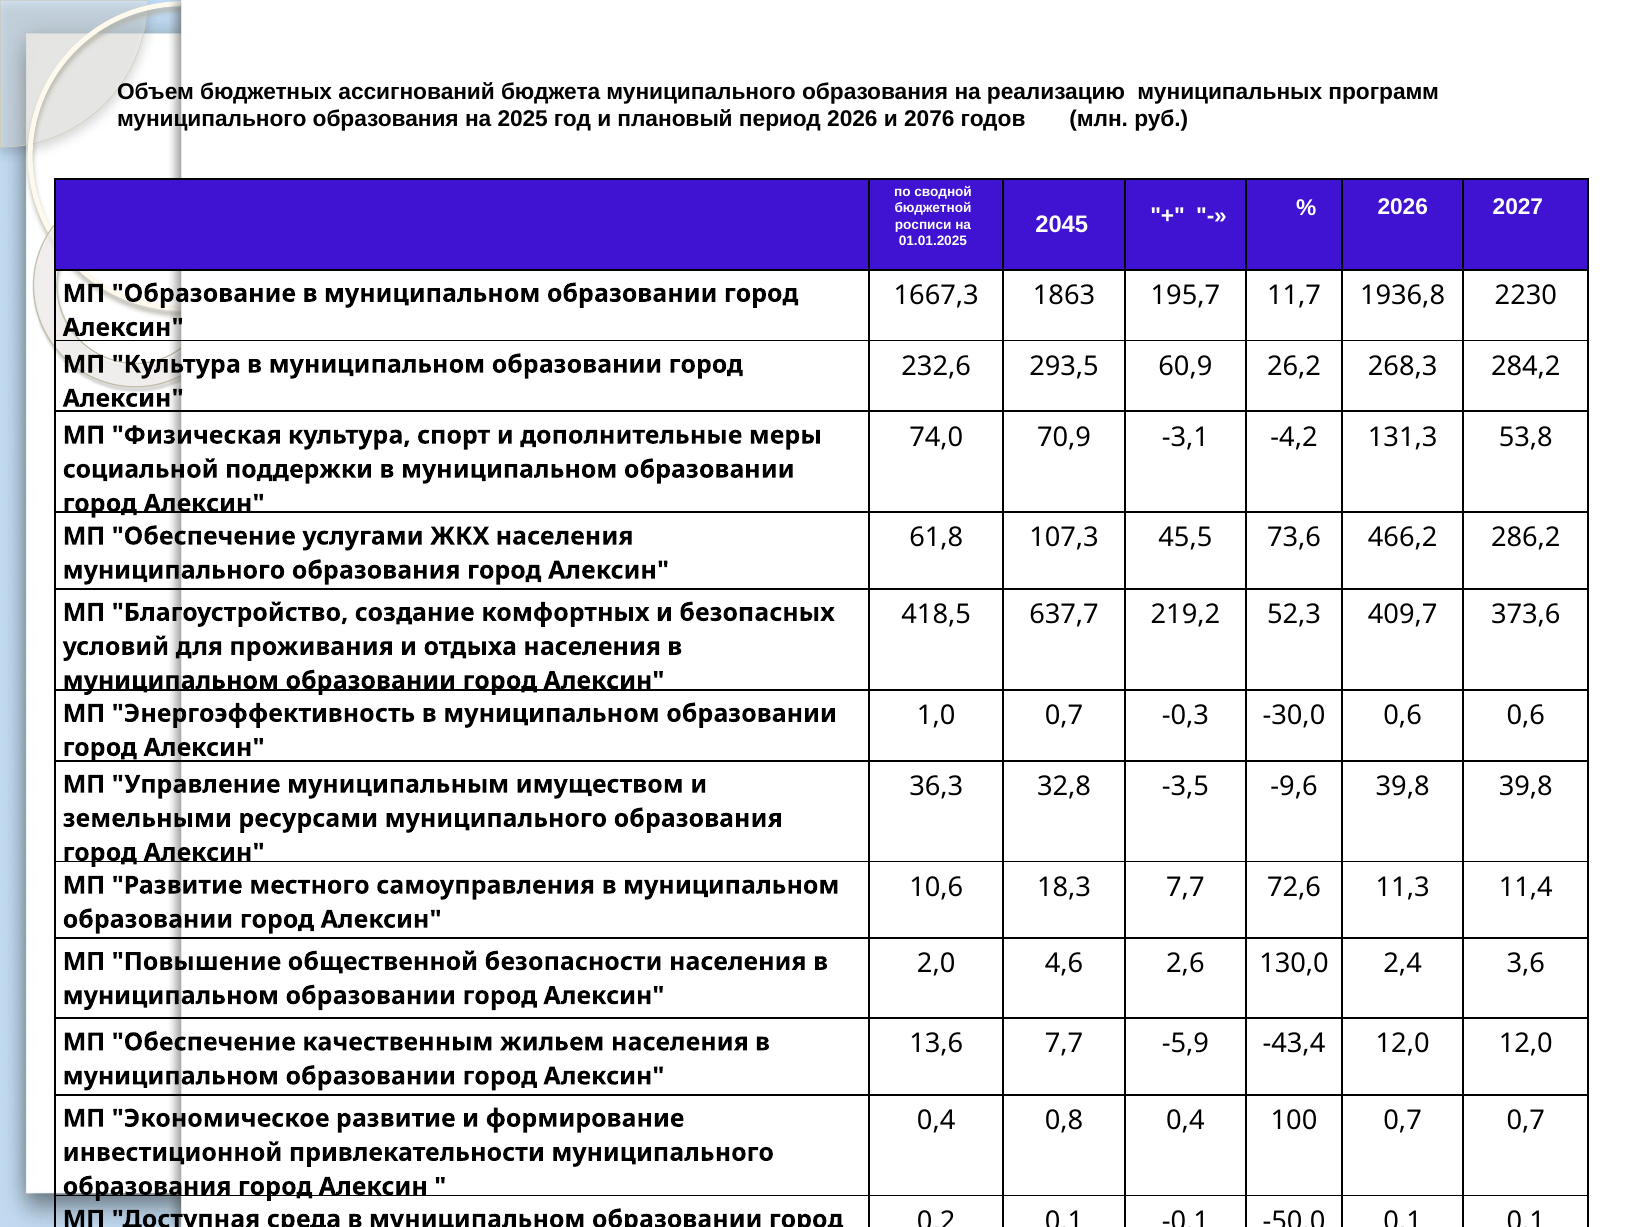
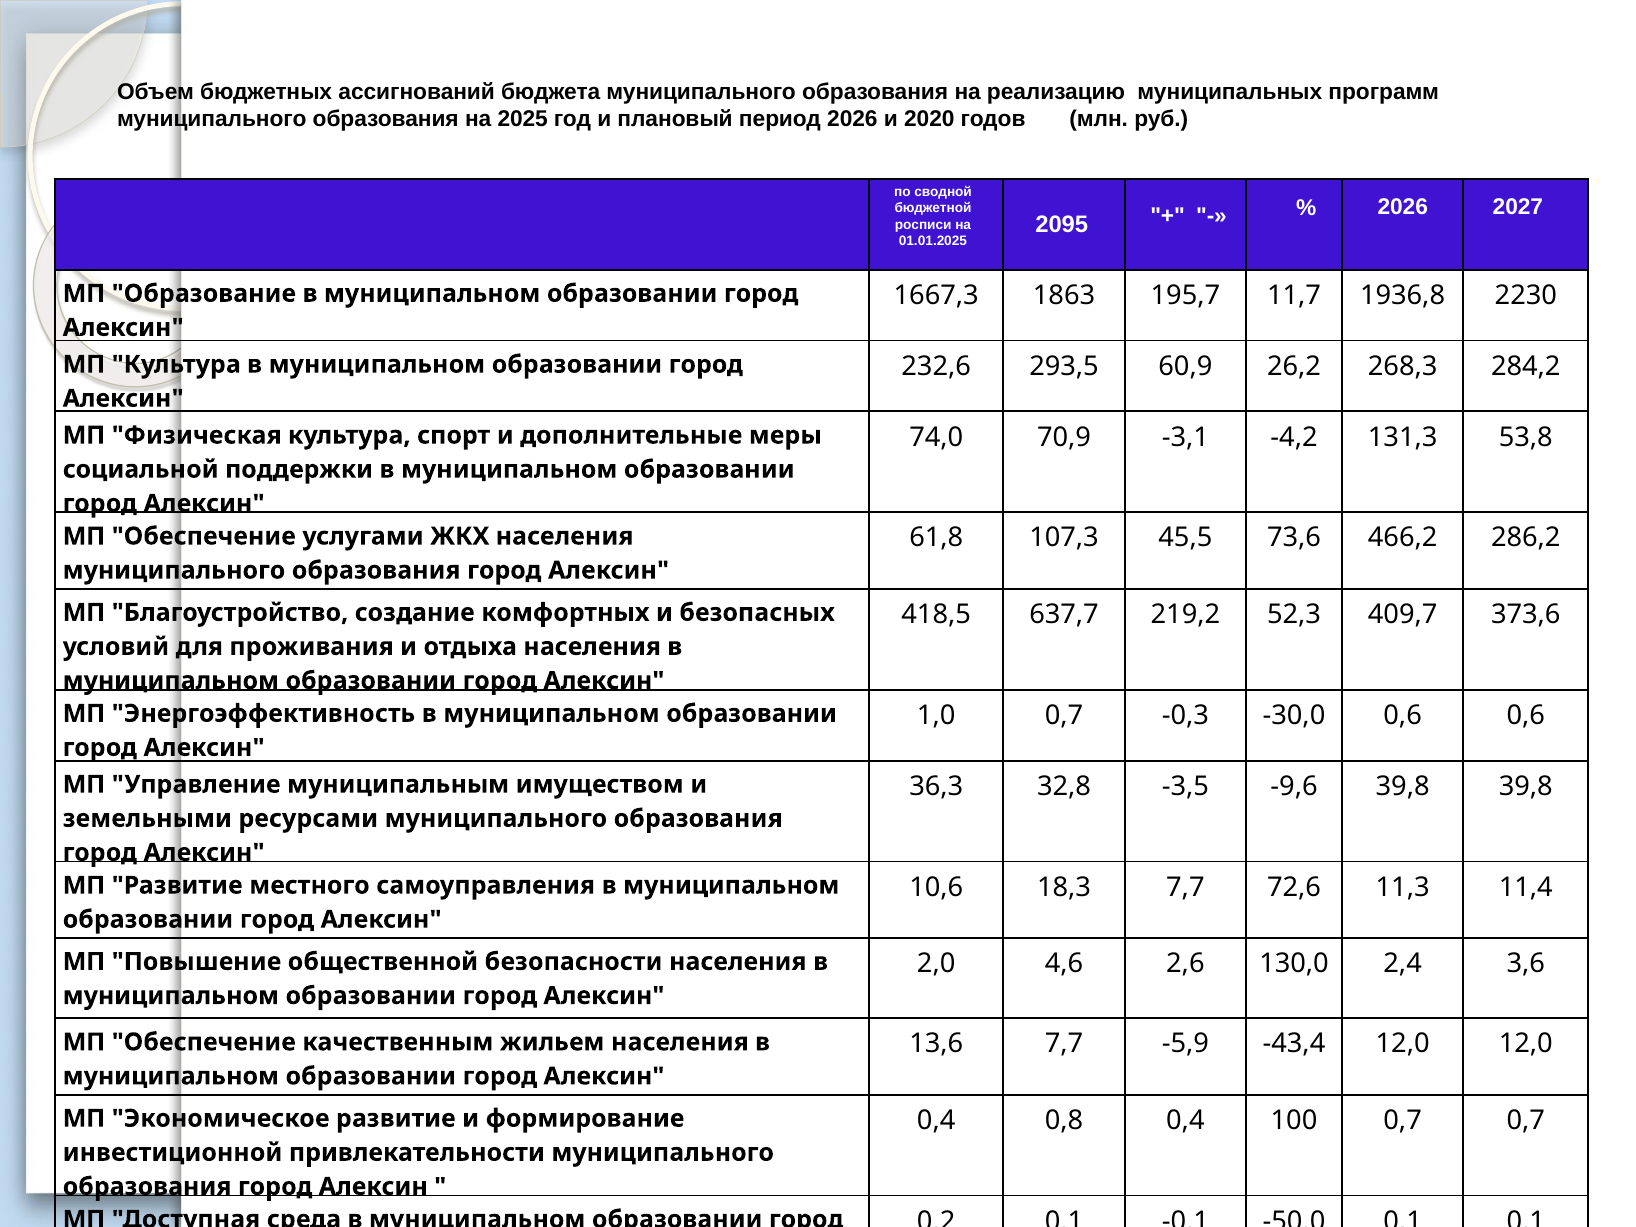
2076: 2076 -> 2020 (929, 119)
2045: 2045 -> 2095 (1062, 225)
